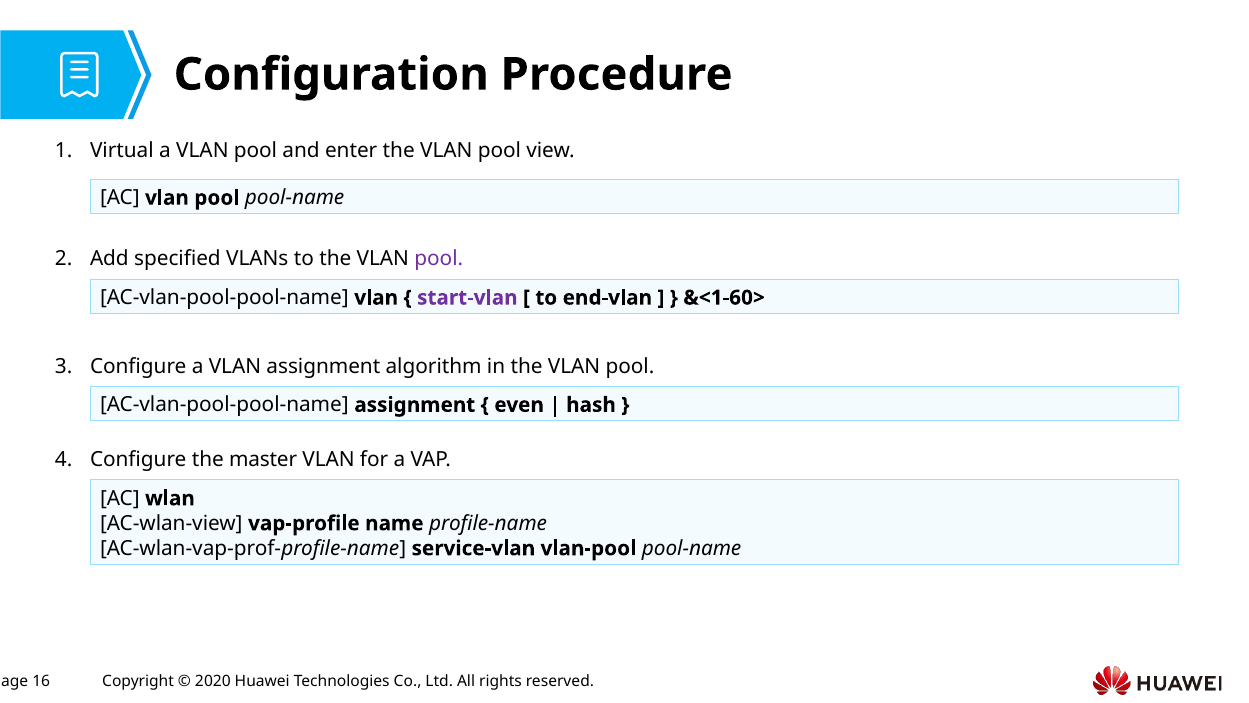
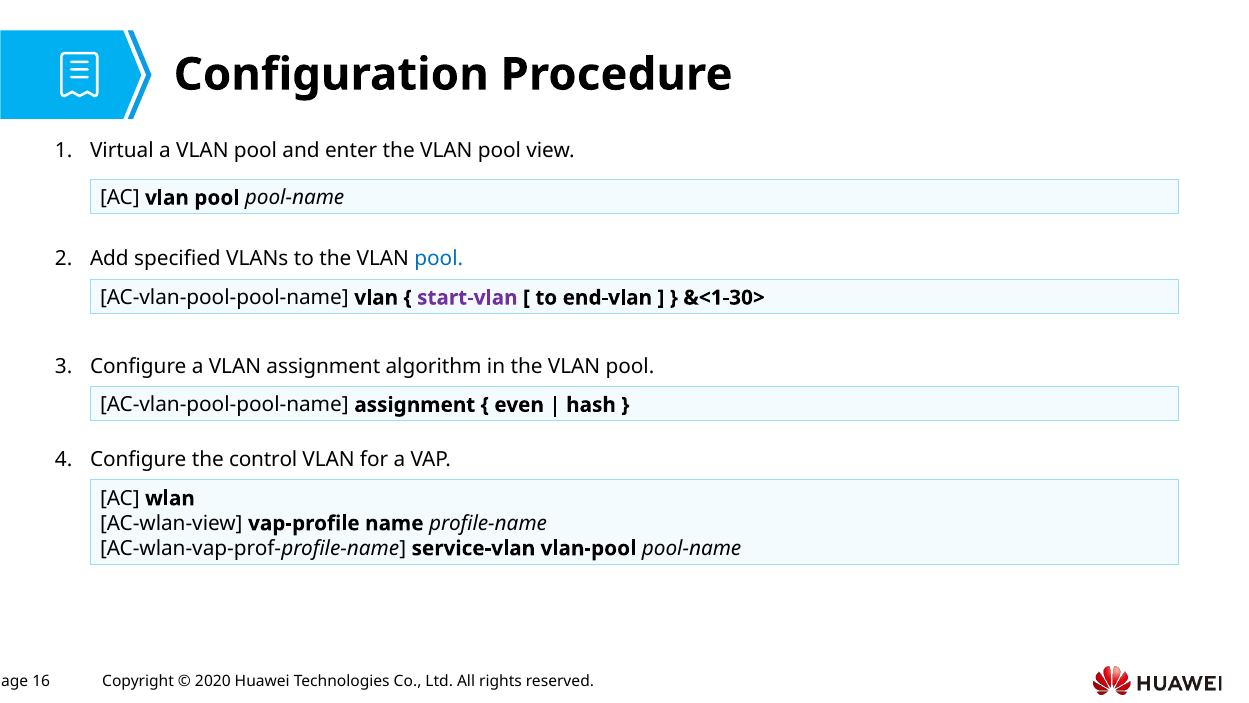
pool colour: purple -> blue (439, 258)
&<1-60>: &<1-60> -> &<1-30> (724, 298)
master: master -> control (263, 459)
